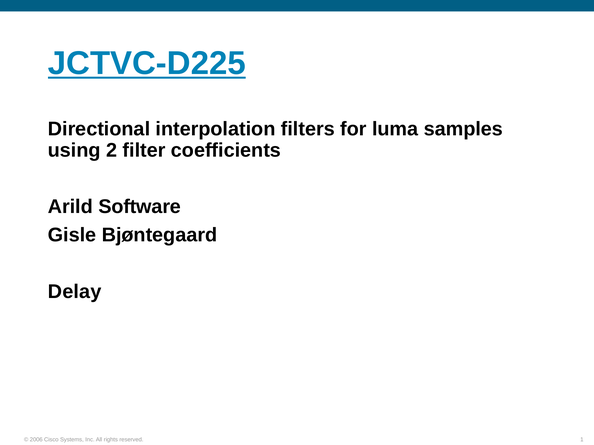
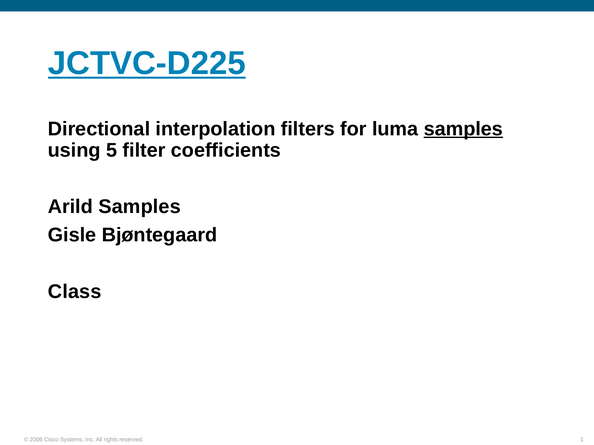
samples underline: none -> present (463, 129)
2: 2 -> 5 (112, 150)
Arild Software: Software -> Samples (140, 207)
Delay: Delay -> Class (75, 292)
